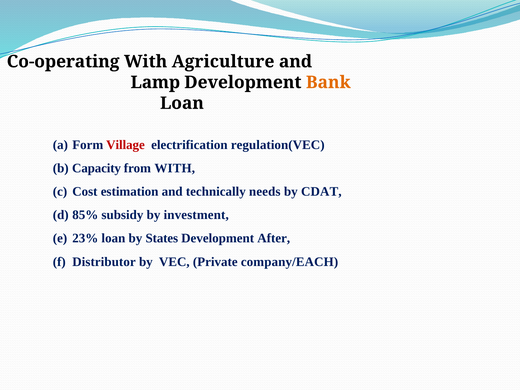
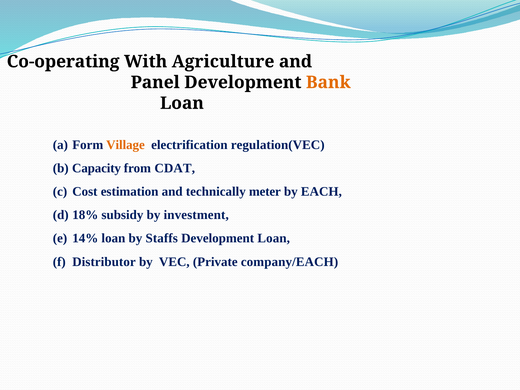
Lamp: Lamp -> Panel (155, 82)
Village colour: red -> orange (125, 145)
from WITH: WITH -> CDAT (175, 168)
needs: needs -> meter (265, 192)
CDAT: CDAT -> EACH (321, 192)
85%: 85% -> 18% (85, 215)
23%: 23% -> 14% (85, 238)
States: States -> Staffs (162, 238)
Development After: After -> Loan (274, 238)
